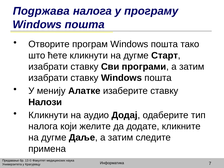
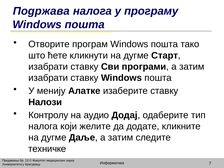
Кликнути: Кликнути -> Контролу (48, 115)
примена: примена -> техничке (47, 149)
